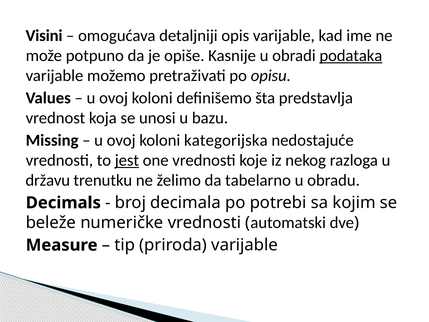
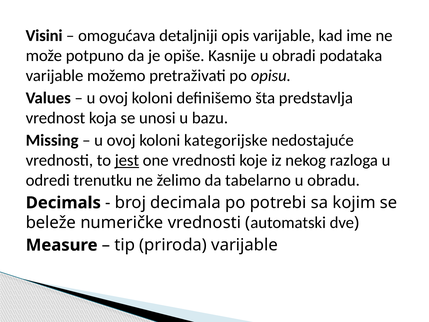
podataka underline: present -> none (351, 56)
kategorijska: kategorijska -> kategorijske (226, 140)
državu: državu -> odredi (48, 180)
